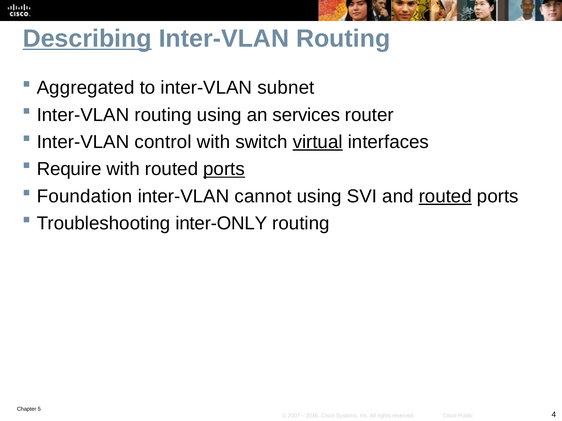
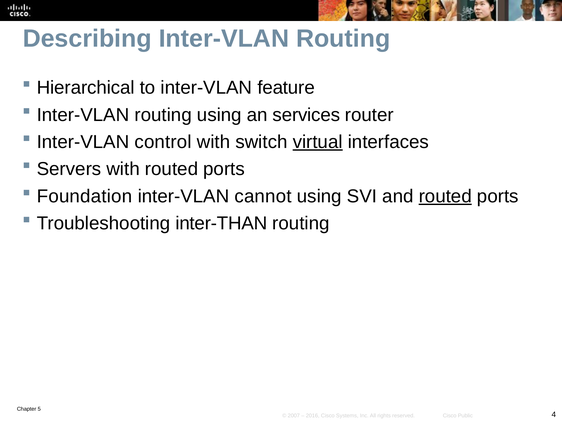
Describing underline: present -> none (87, 39)
Aggregated: Aggregated -> Hierarchical (86, 88)
subnet: subnet -> feature (286, 88)
Require: Require -> Servers (69, 169)
ports underline: present -> none (224, 169)
inter-ONLY: inter-ONLY -> inter-THAN (221, 224)
